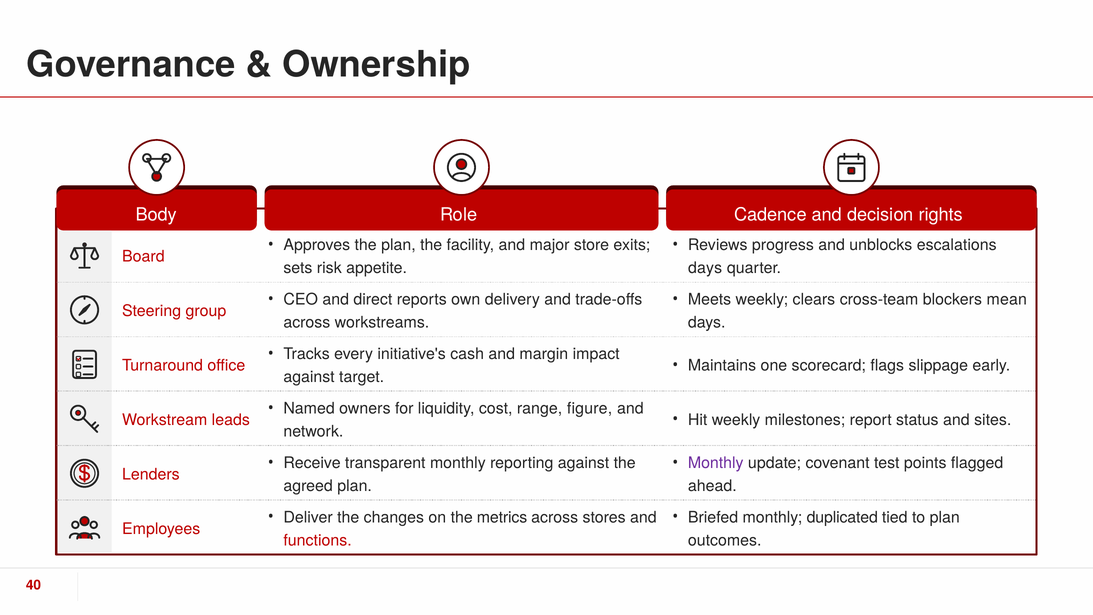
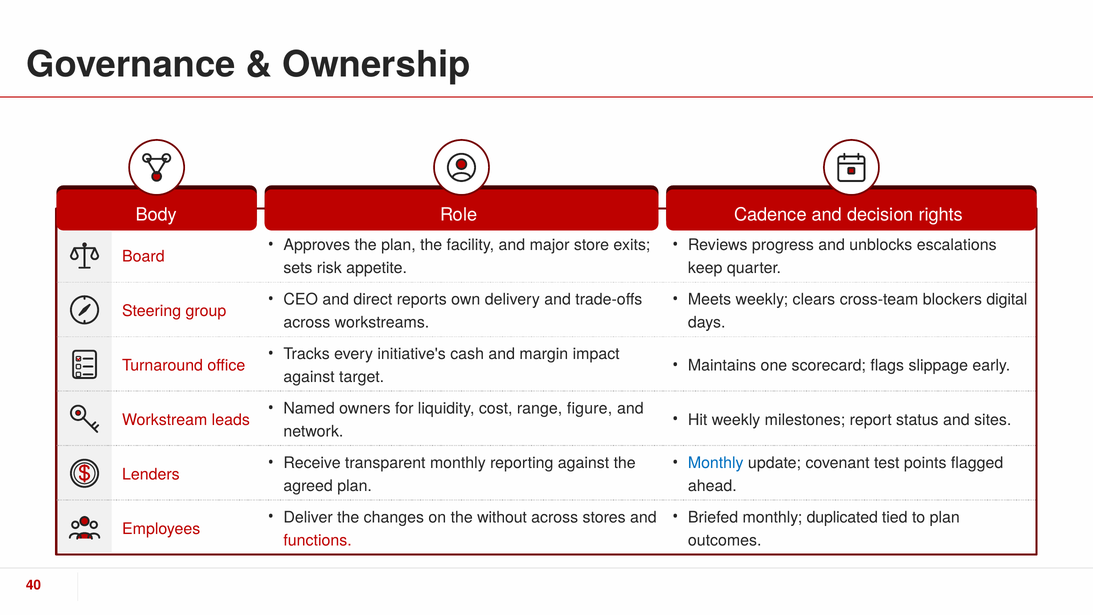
days: days -> keep (705, 268)
mean: mean -> digital (1007, 300)
Monthly colour: purple -> blue (716, 463)
metrics: metrics -> without (502, 517)
